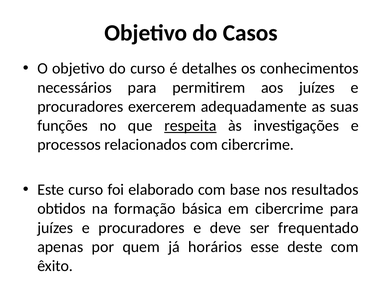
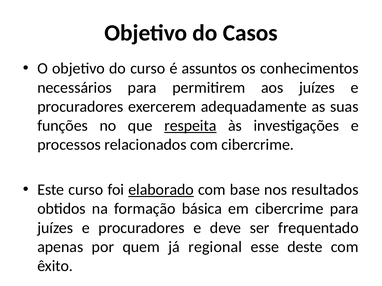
detalhes: detalhes -> assuntos (209, 69)
elaborado underline: none -> present (161, 190)
horários: horários -> regional (215, 247)
